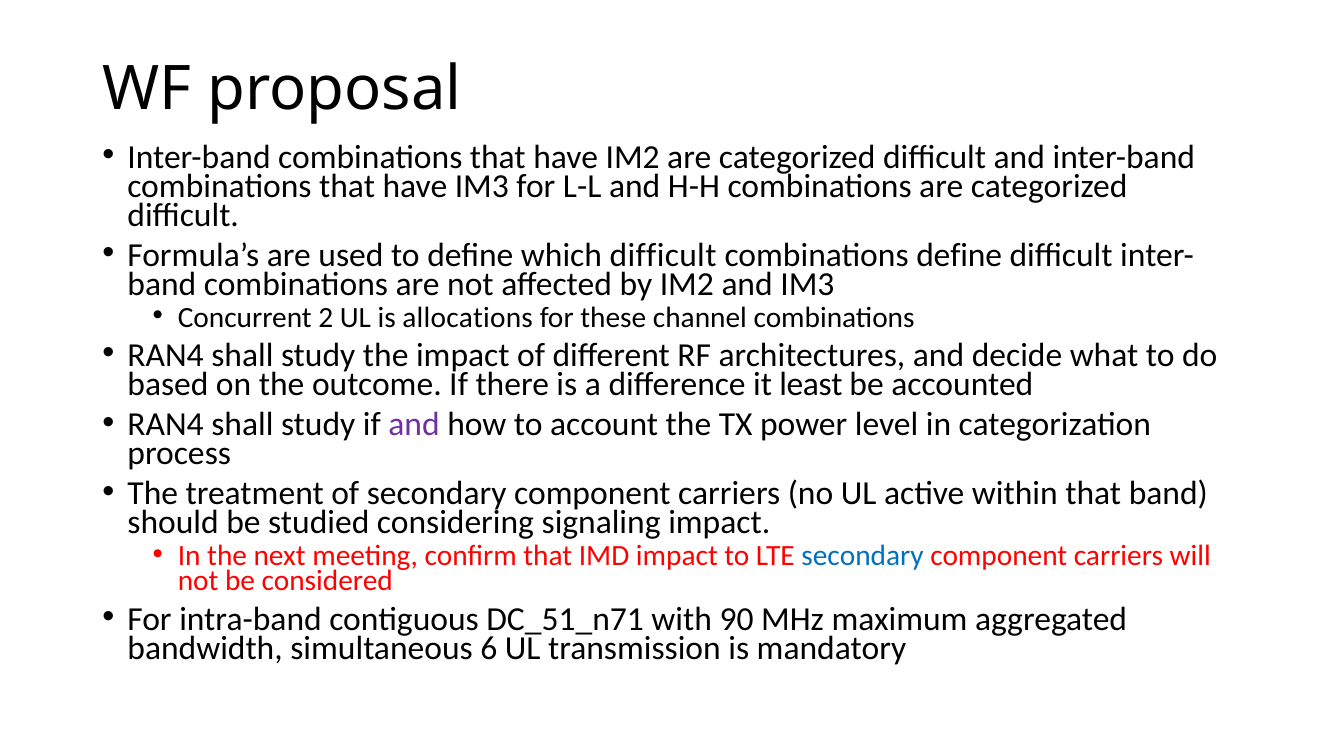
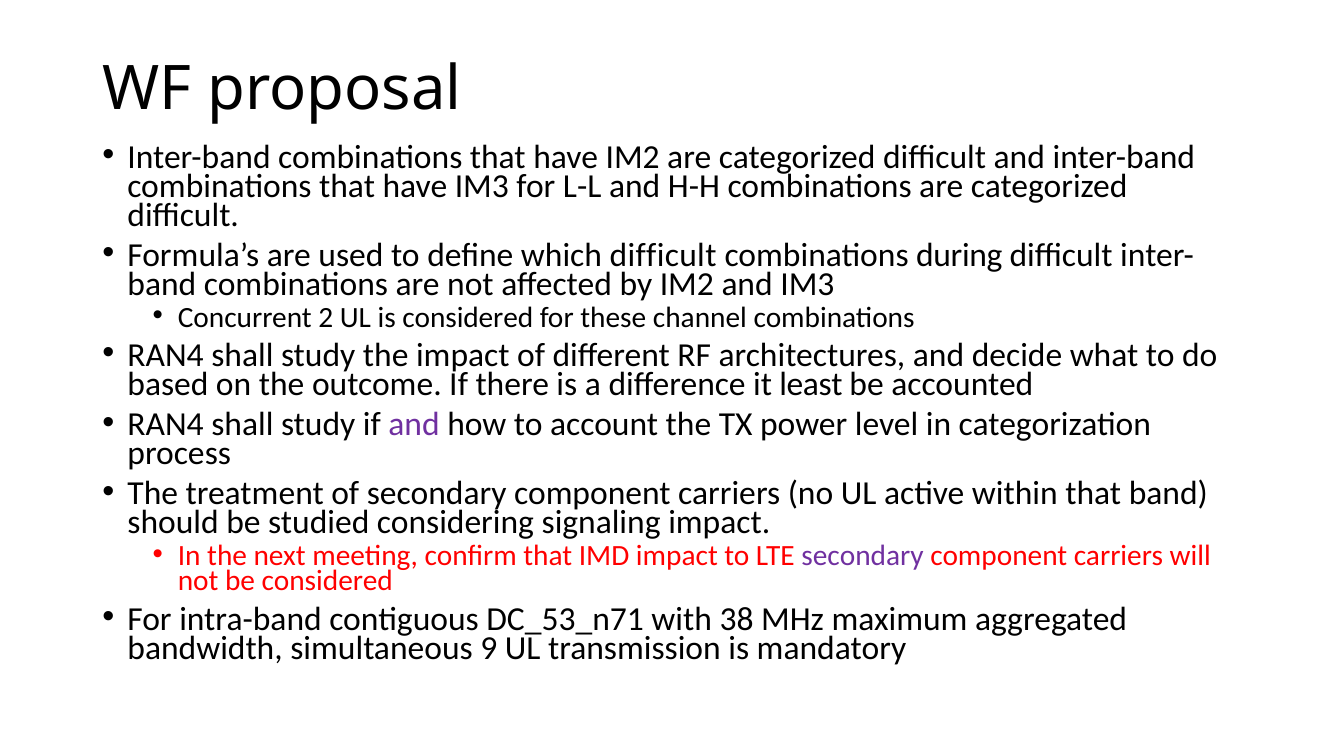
combinations define: define -> during (959, 255)
is allocations: allocations -> considered (468, 317)
secondary colour: blue -> purple (862, 556)
DC_51_n71: DC_51_n71 -> DC_53_n71 (565, 619)
90: 90 -> 38 (737, 619)
6: 6 -> 9 (489, 648)
